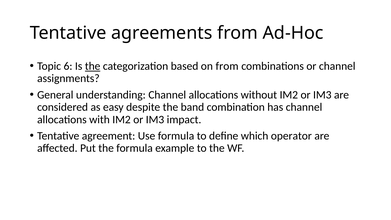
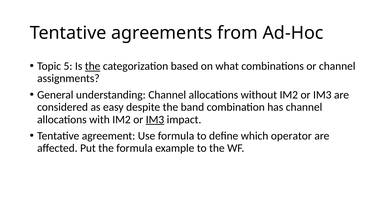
6: 6 -> 5 (68, 66)
on from: from -> what (227, 66)
IM3 underline: none -> present (155, 119)
